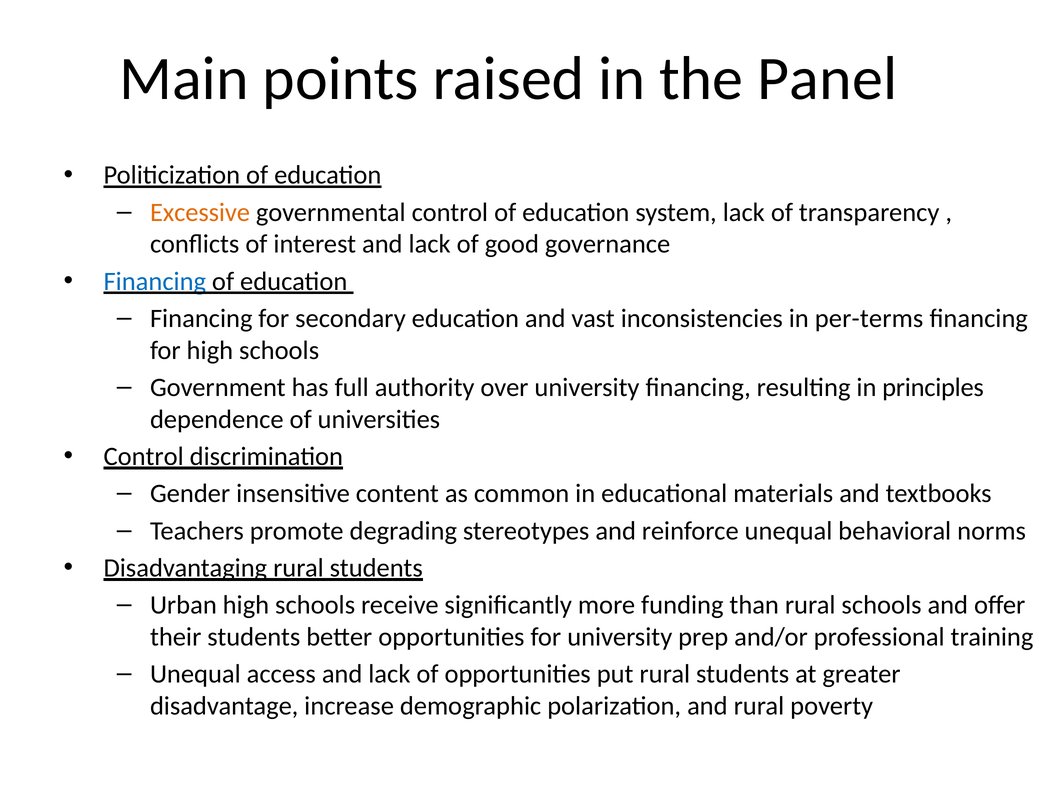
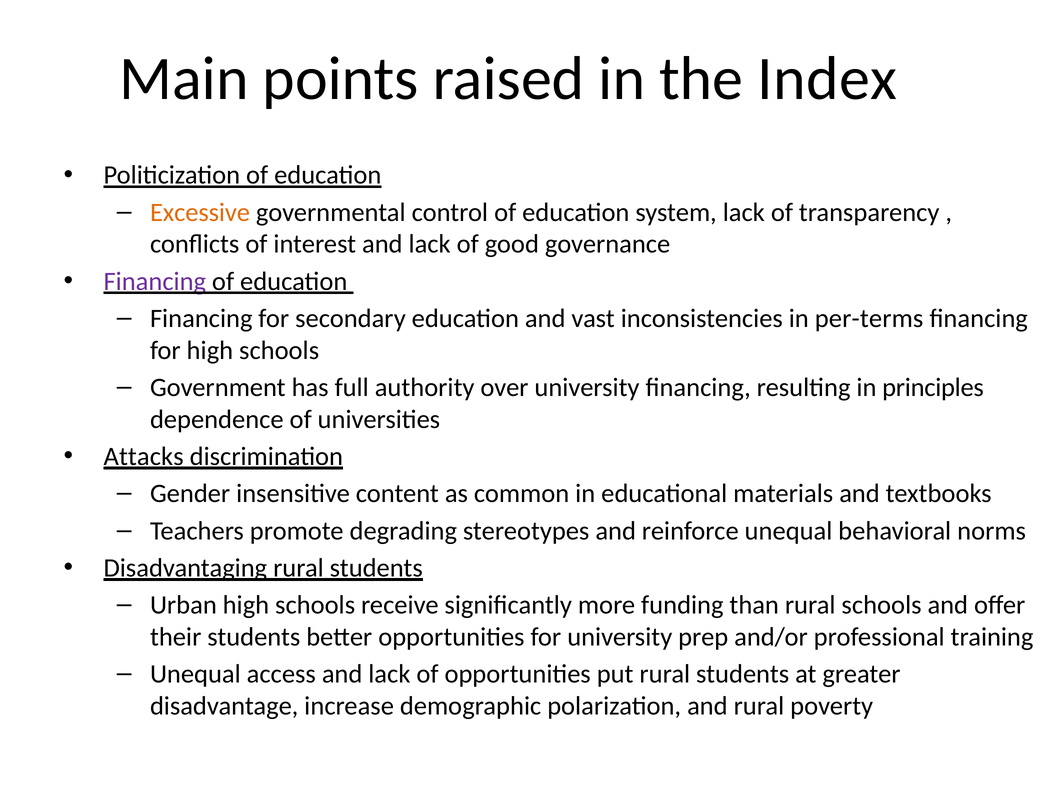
Panel: Panel -> Index (827, 79)
Financing colour: blue -> purple (155, 282)
Control: Control -> Attacks (144, 457)
